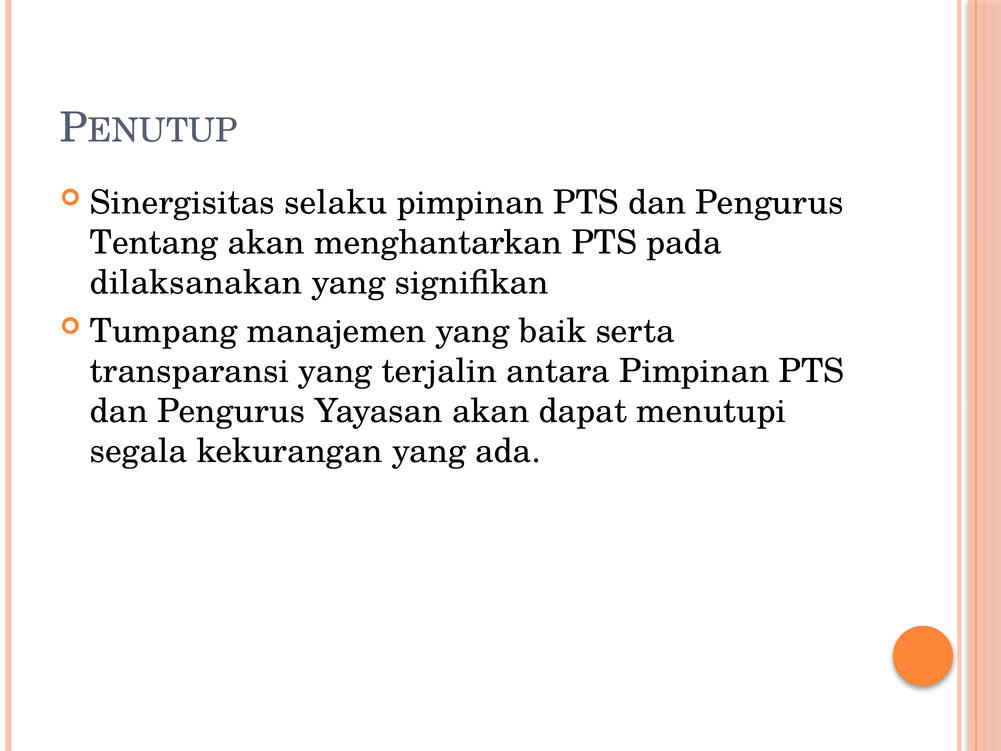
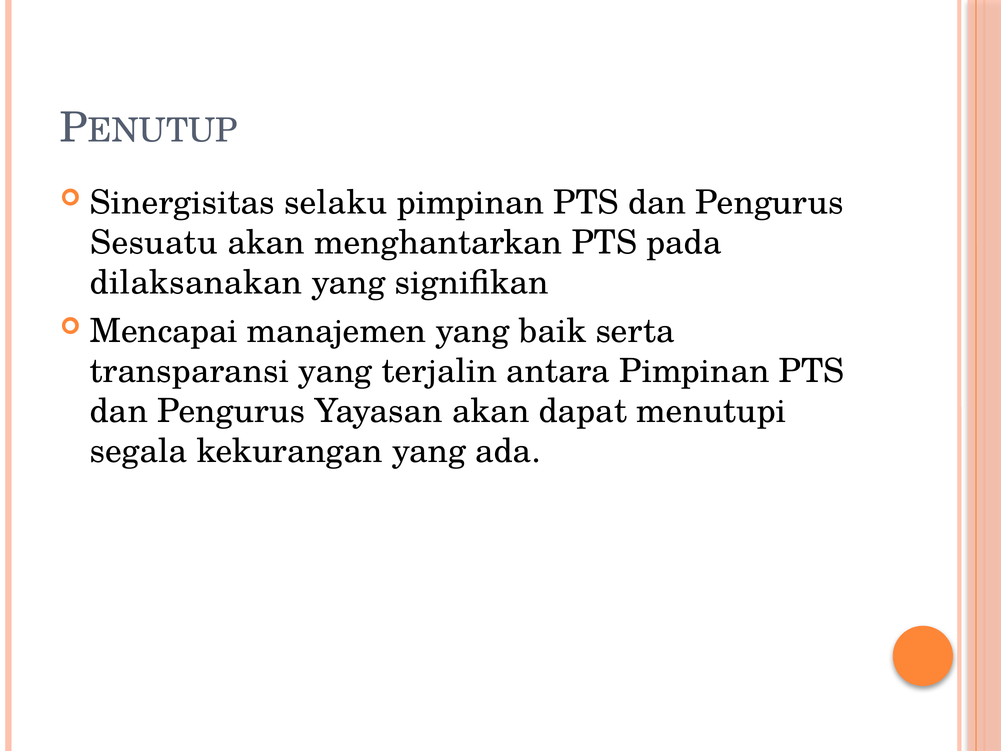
Tentang: Tentang -> Sesuatu (154, 243)
Tumpang: Tumpang -> Mencapai (164, 331)
